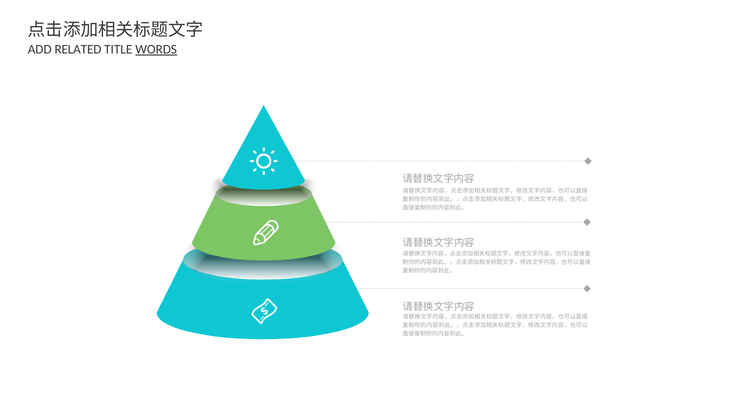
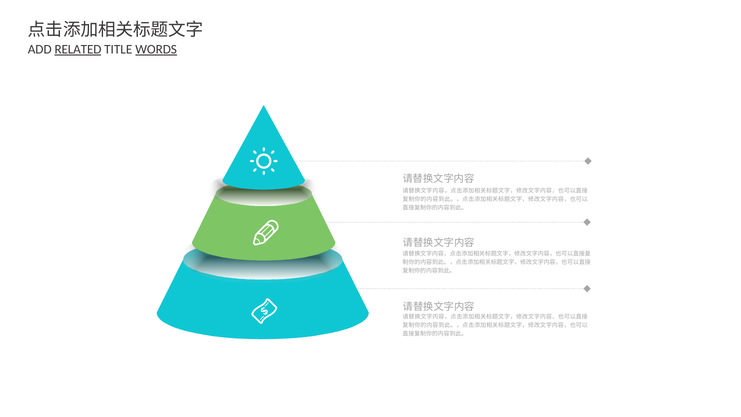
RELATED underline: none -> present (78, 49)
